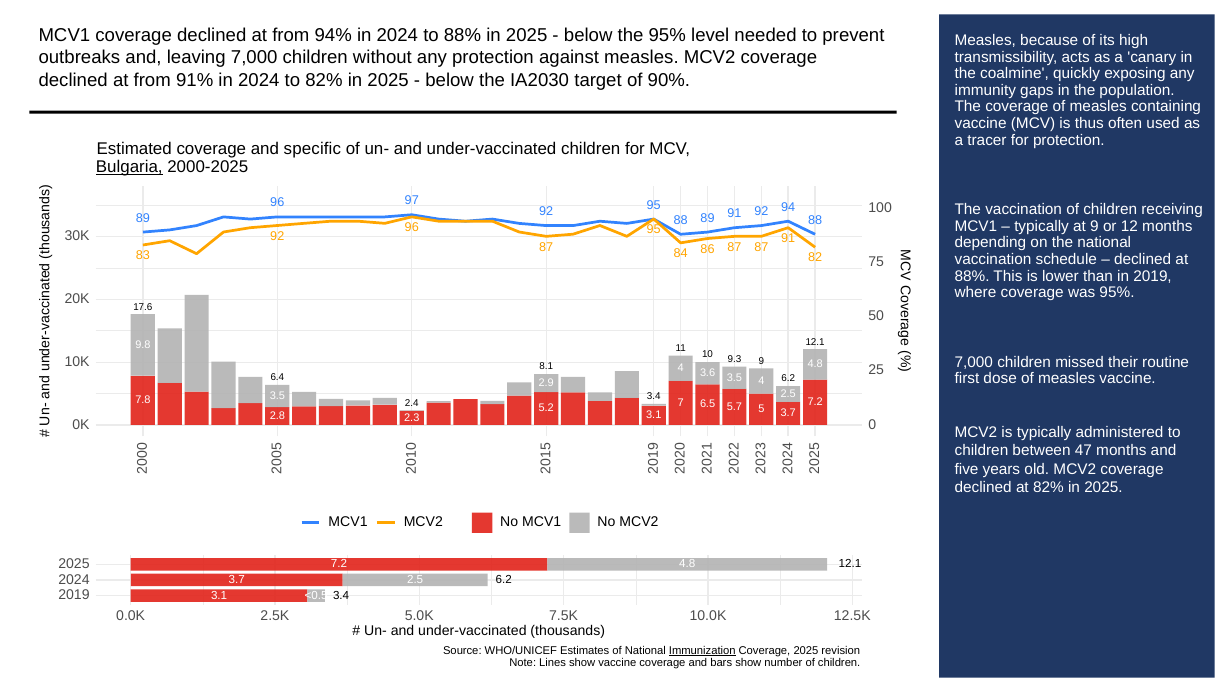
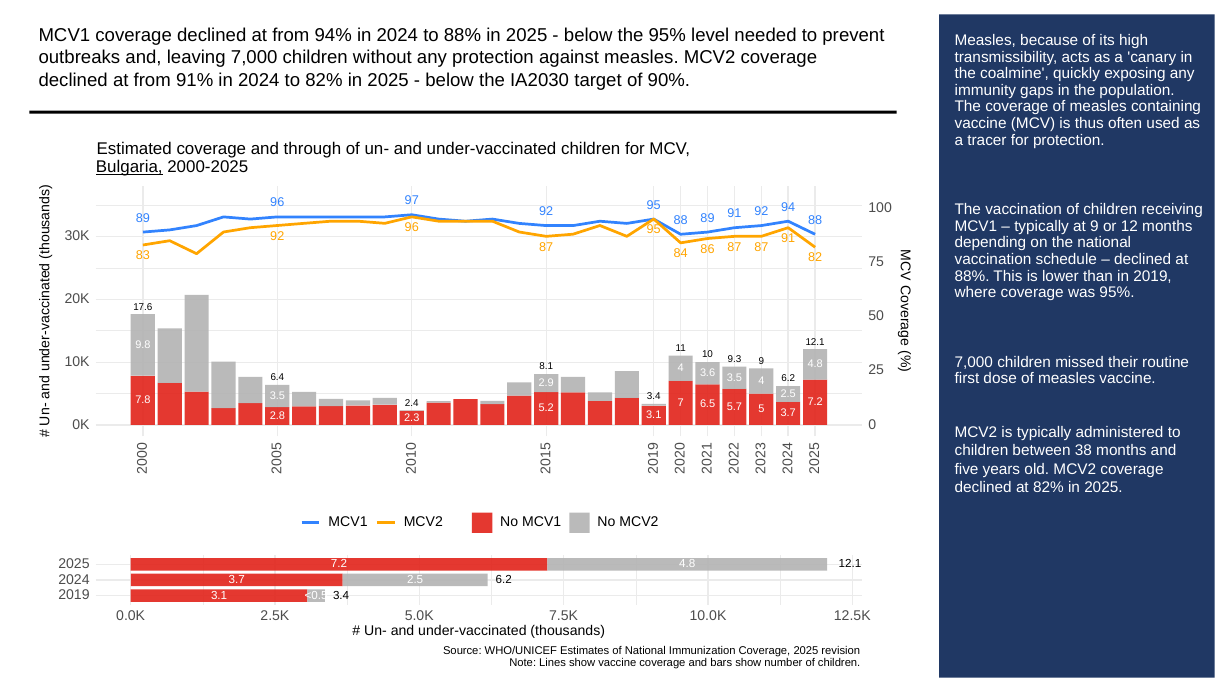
specific: specific -> through (312, 149)
47: 47 -> 38 (1083, 451)
Immunization underline: present -> none (702, 650)
